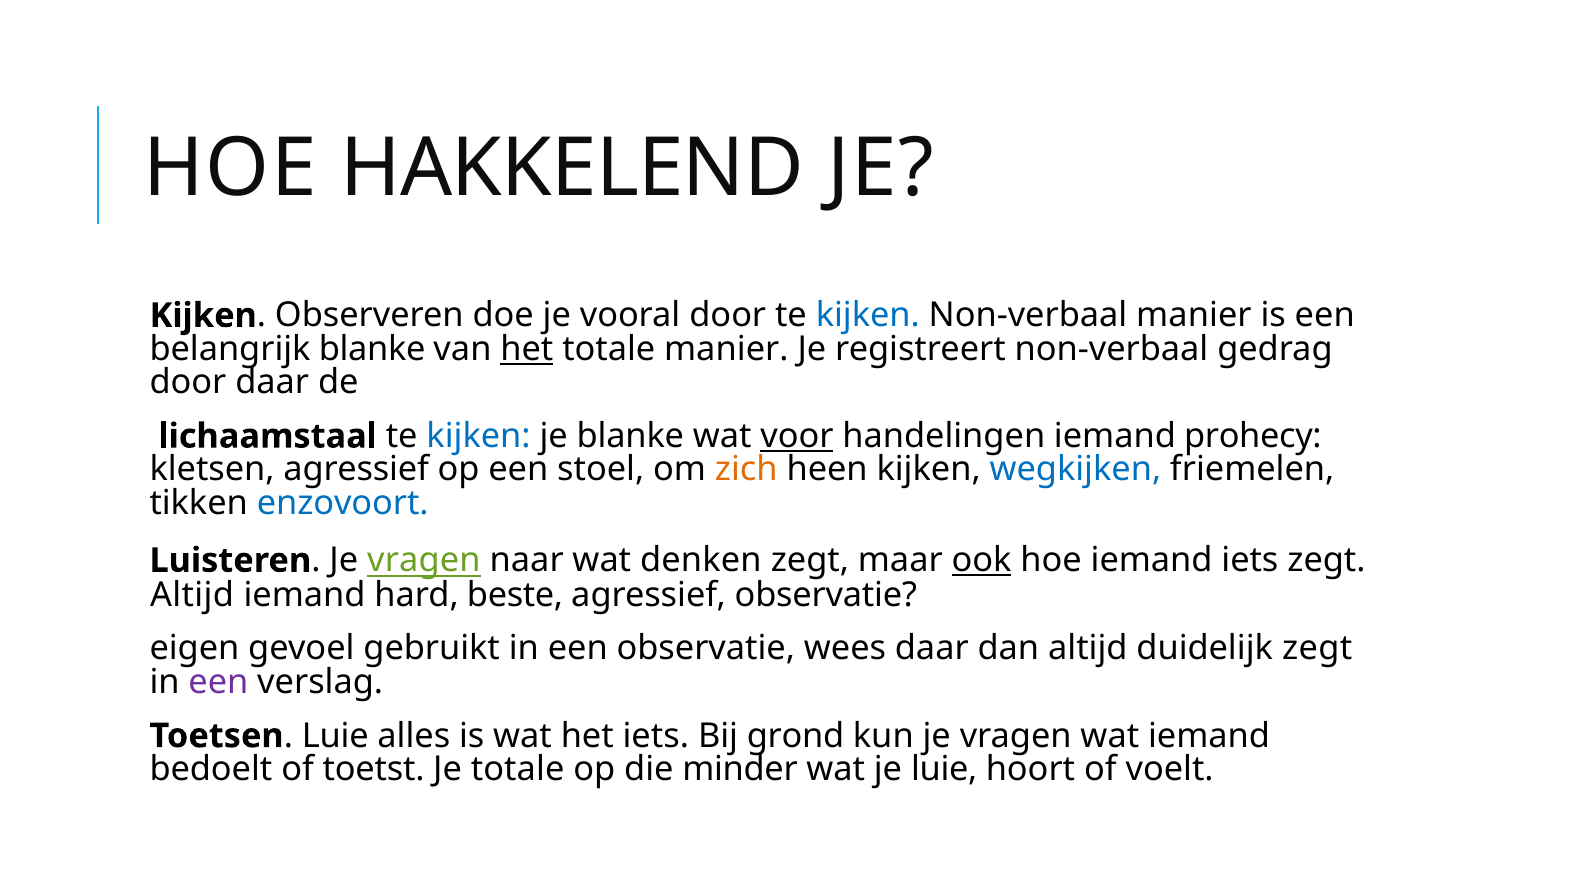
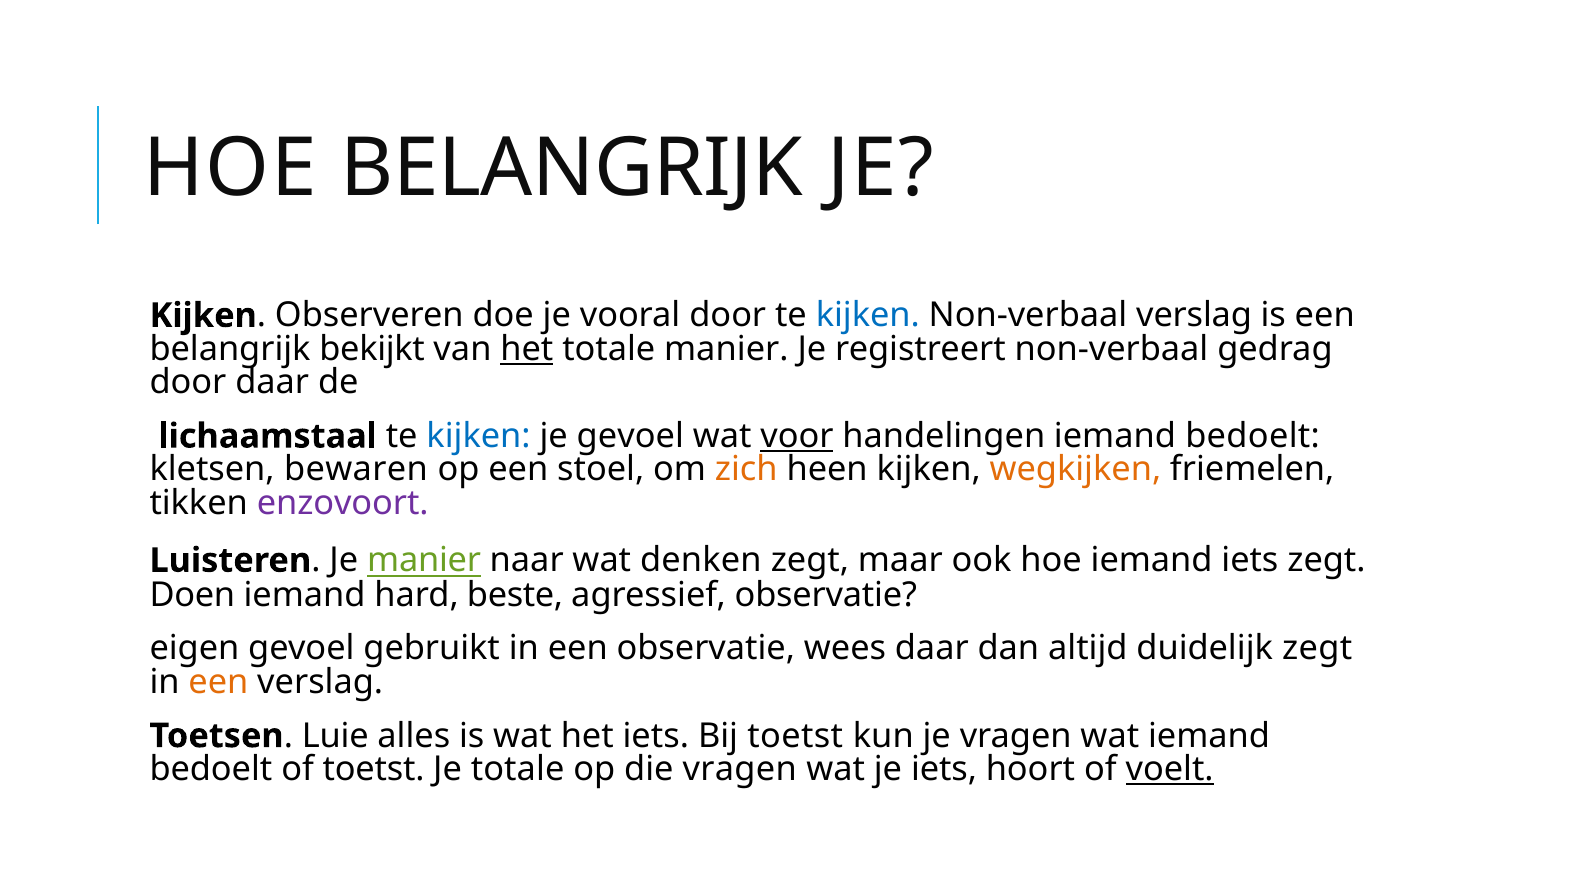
HOE HAKKELEND: HAKKELEND -> BELANGRIJK (572, 168)
Non-verbaal manier: manier -> verslag (1194, 316)
belangrijk blanke: blanke -> bekijkt (372, 349)
je blanke: blanke -> gevoel (630, 436)
handelingen iemand prohecy: prohecy -> bedoelt (1253, 436)
kletsen agressief: agressief -> bewaren (356, 470)
wegkijken colour: blue -> orange (1075, 470)
enzovoort colour: blue -> purple (343, 503)
vragen: vragen -> manier (424, 561)
ook underline: present -> none (982, 561)
Altijd: Altijd -> Doen (192, 595)
een colour: purple -> orange (218, 682)
Bij grond: grond -> toetst (795, 736)
die minder: minder -> vragen (740, 769)
je luie: luie -> iets (944, 769)
voelt underline: none -> present (1170, 769)
